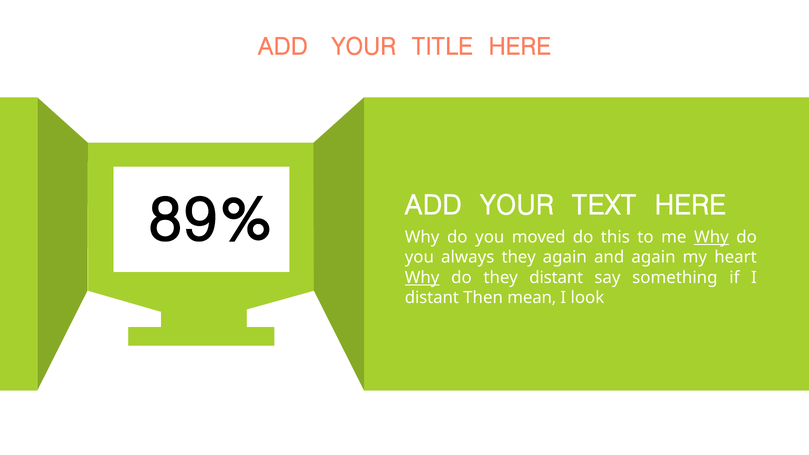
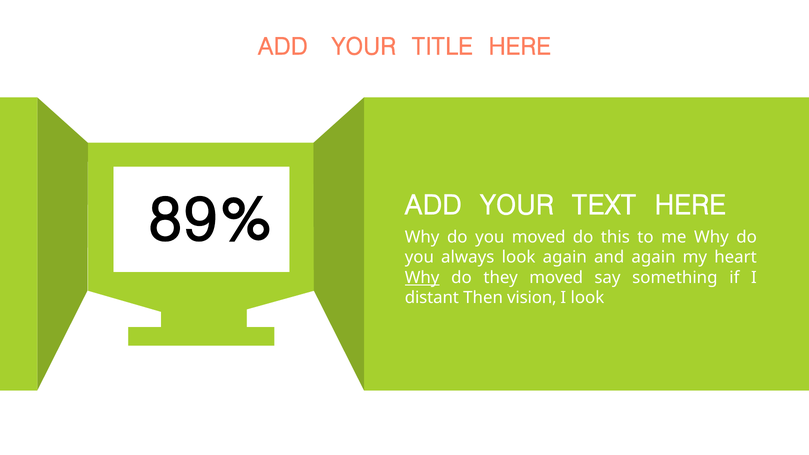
Why underline: present -> none (711, 237)
always they: they -> look (519, 257)
they distant: distant -> moved (556, 278)
mean: mean -> vision (532, 298)
